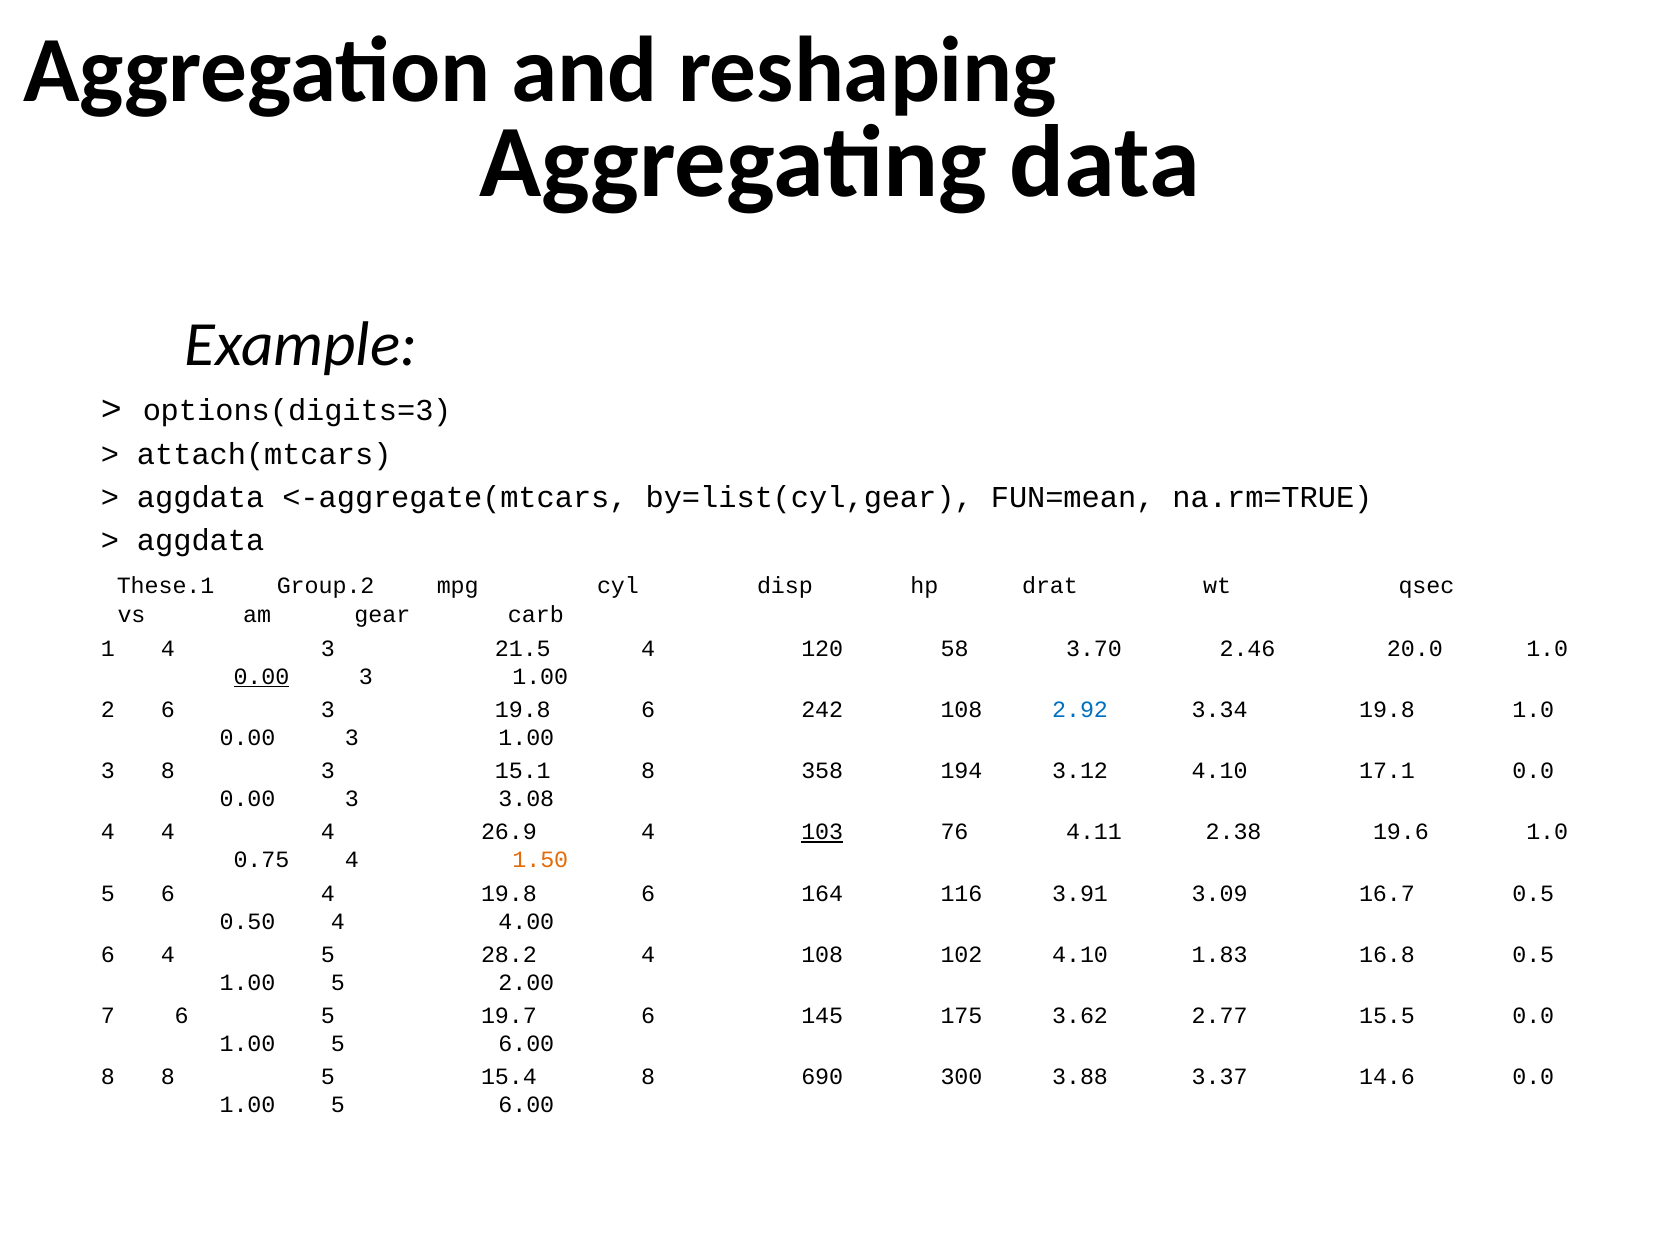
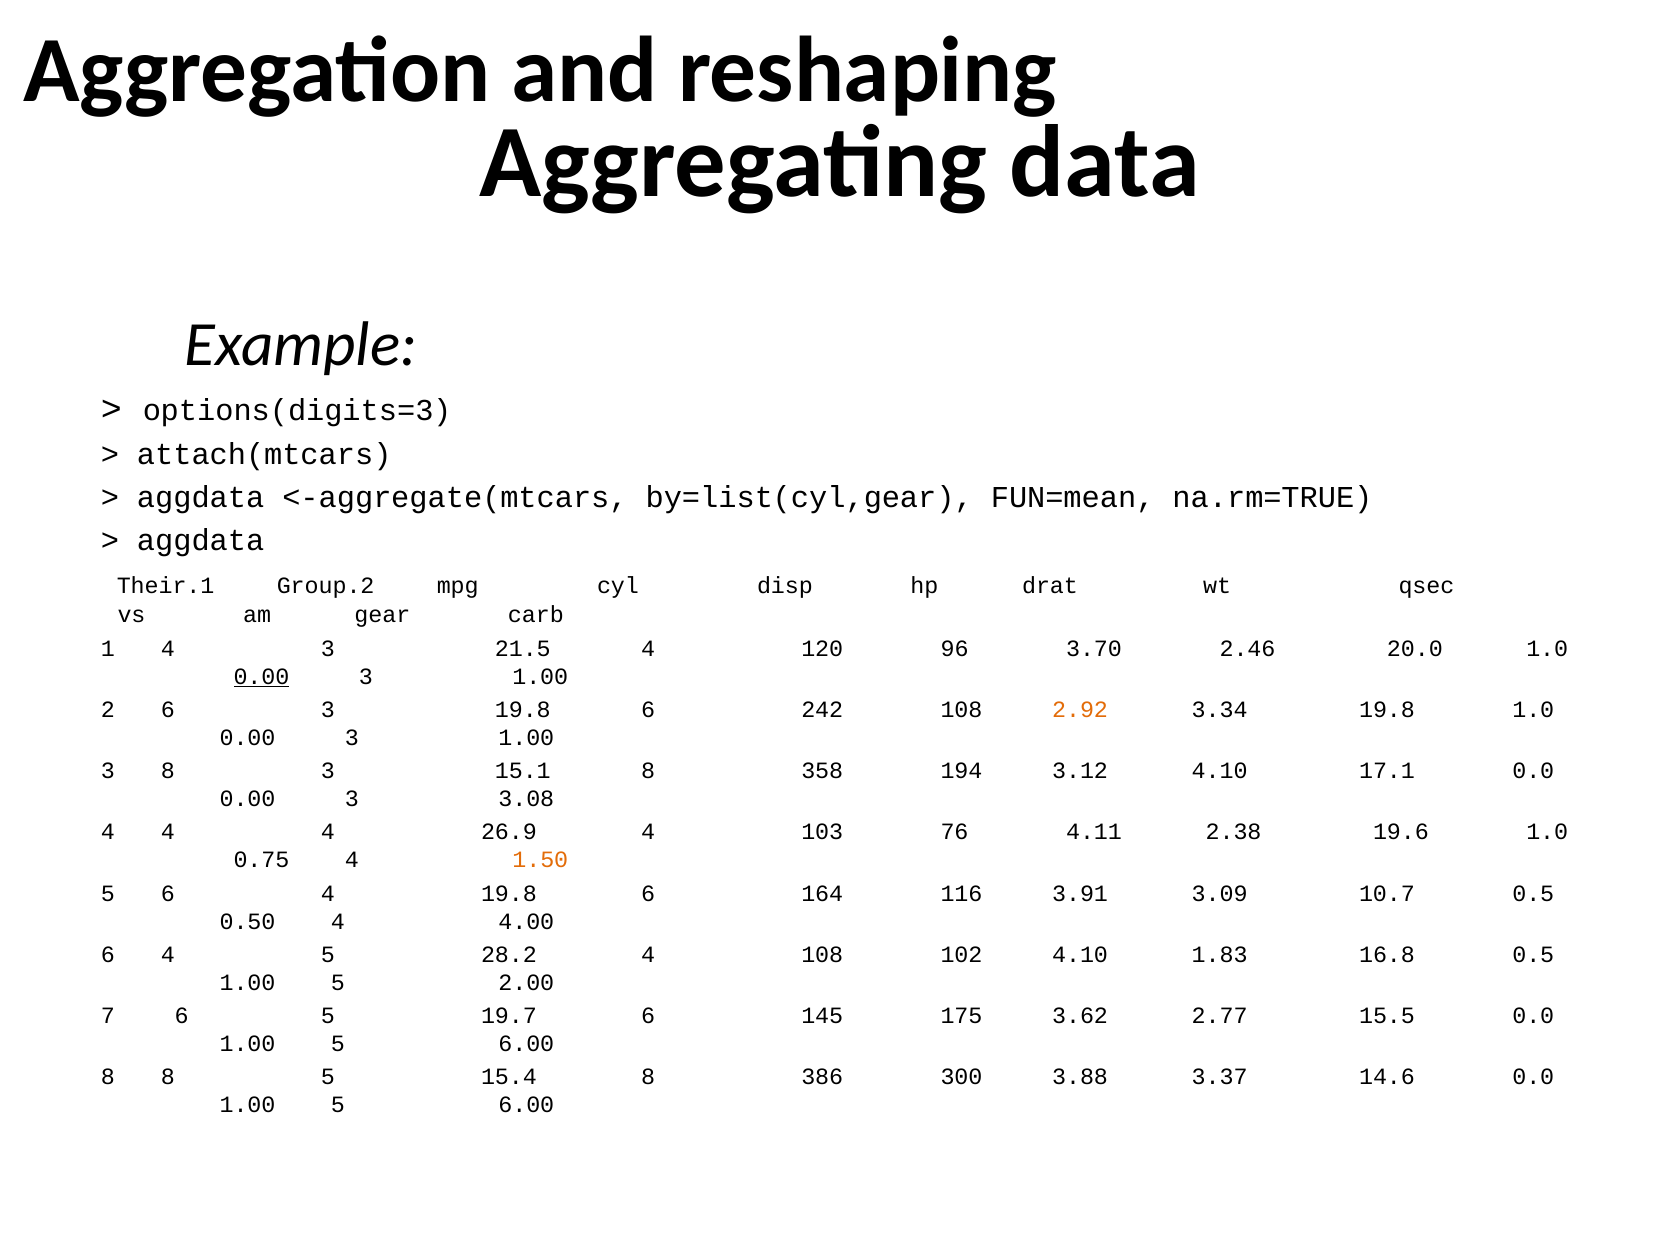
These.1: These.1 -> Their.1 (166, 586)
58: 58 -> 96 (955, 648)
2.92 colour: blue -> orange (1080, 710)
103 underline: present -> none (822, 832)
16.7: 16.7 -> 10.7 (1387, 893)
690: 690 -> 386 (822, 1077)
